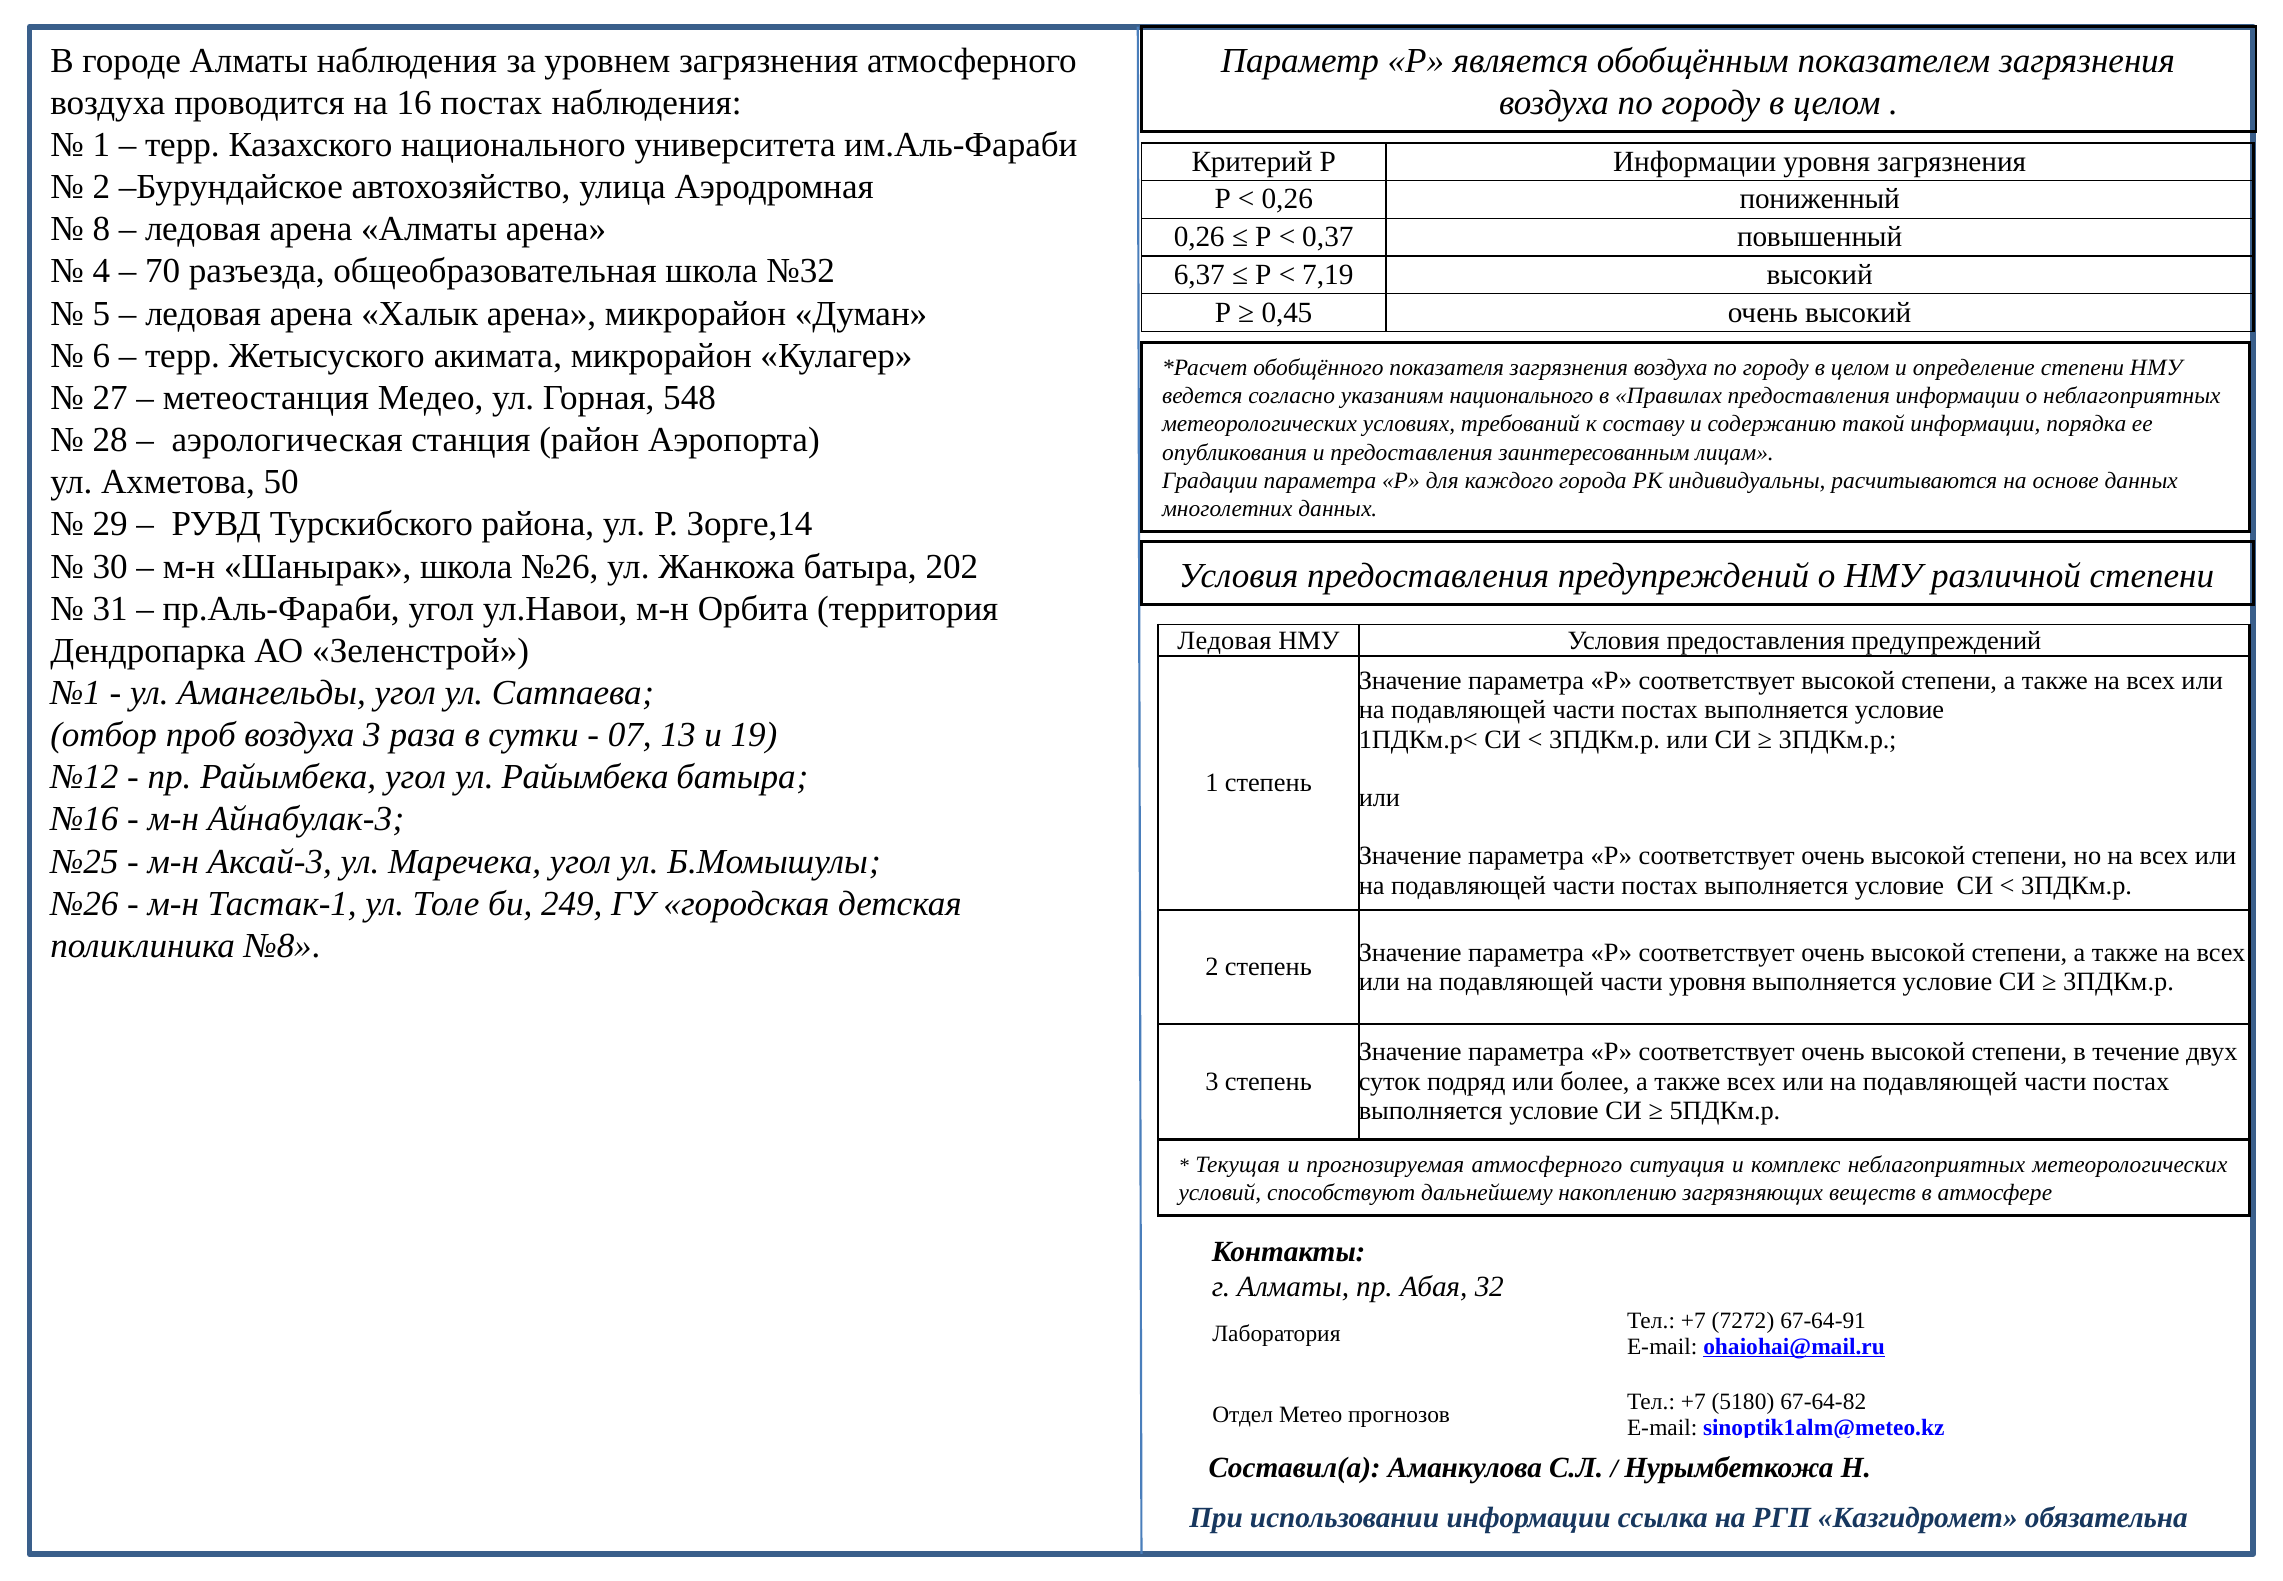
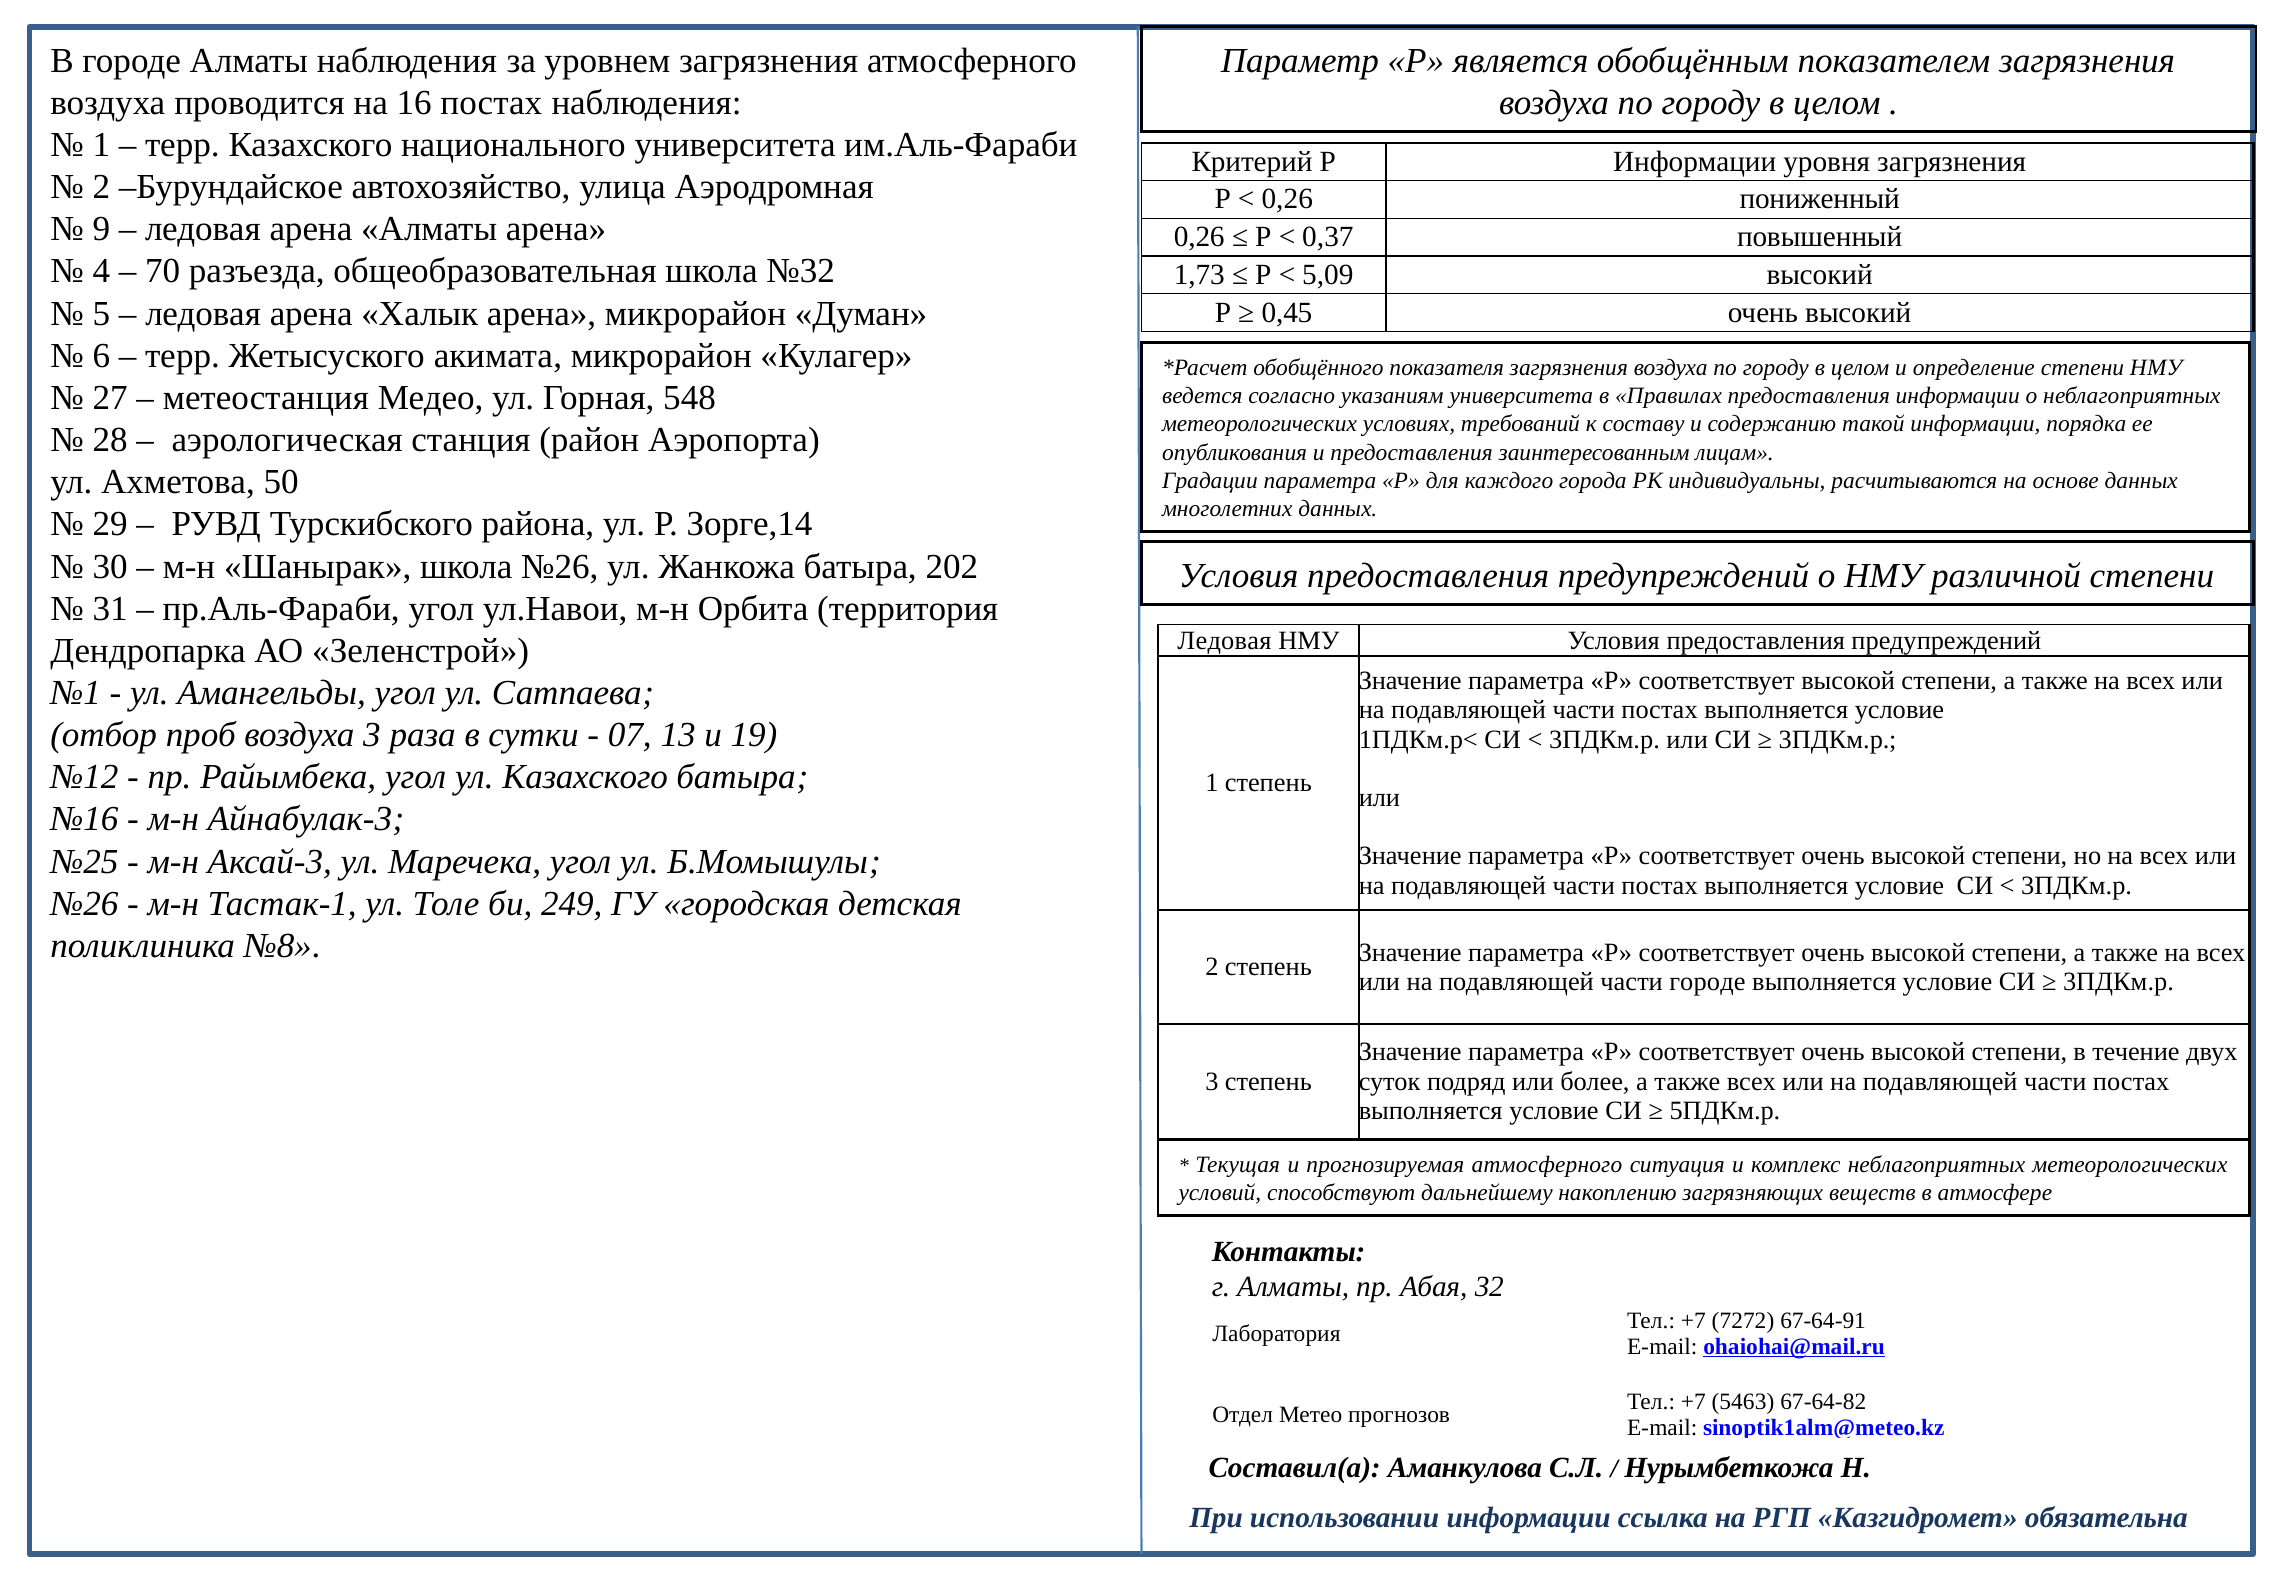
8: 8 -> 9 (101, 229)
6,37: 6,37 -> 1,73 (1199, 275)
7,19: 7,19 -> 5,09 (1328, 275)
указаниям национального: национального -> университета (1521, 396)
ул Райымбека: Райымбека -> Казахского (585, 777)
части уровня: уровня -> городе (1707, 982)
5180: 5180 -> 5463 (1743, 1402)
